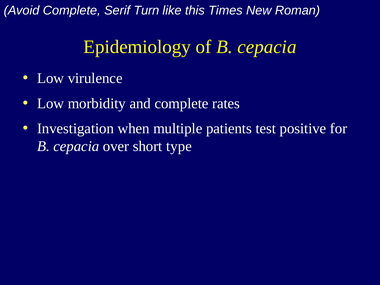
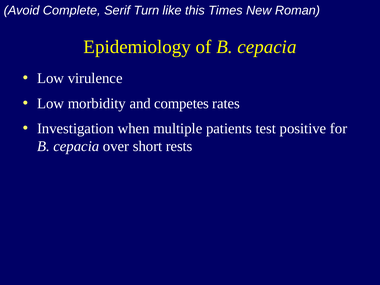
and complete: complete -> competes (182, 103)
type: type -> rests (179, 146)
